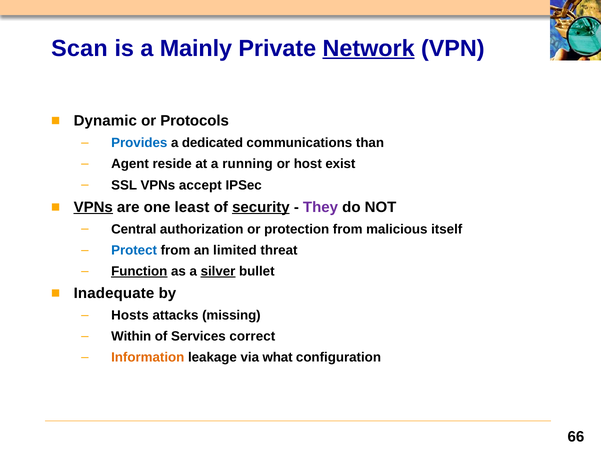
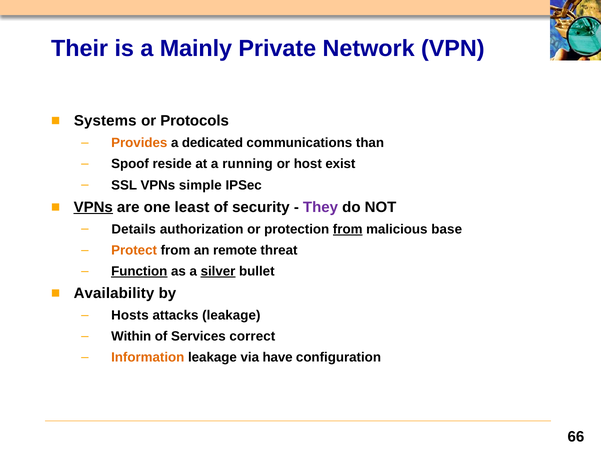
Scan: Scan -> Their (80, 48)
Network underline: present -> none (369, 48)
Dynamic: Dynamic -> Systems (105, 121)
Provides colour: blue -> orange (139, 143)
Agent: Agent -> Spoof (130, 164)
accept: accept -> simple (200, 185)
security underline: present -> none (261, 207)
Central: Central -> Details (134, 229)
from underline: none -> present (348, 229)
itself: itself -> base (447, 229)
Protect colour: blue -> orange (134, 250)
limited: limited -> remote (235, 250)
Inadequate: Inadequate -> Availability (114, 293)
attacks missing: missing -> leakage (231, 315)
what: what -> have (278, 357)
